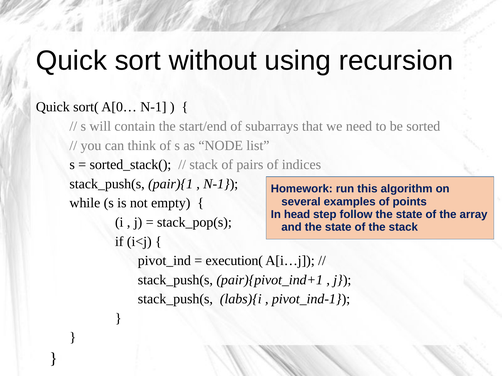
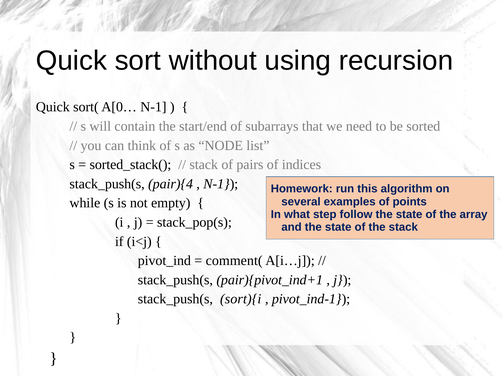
pair){1: pair){1 -> pair){4 (171, 184)
head: head -> what (297, 215)
execution(: execution( -> comment( (234, 261)
labs){i: labs){i -> sort){i (241, 299)
